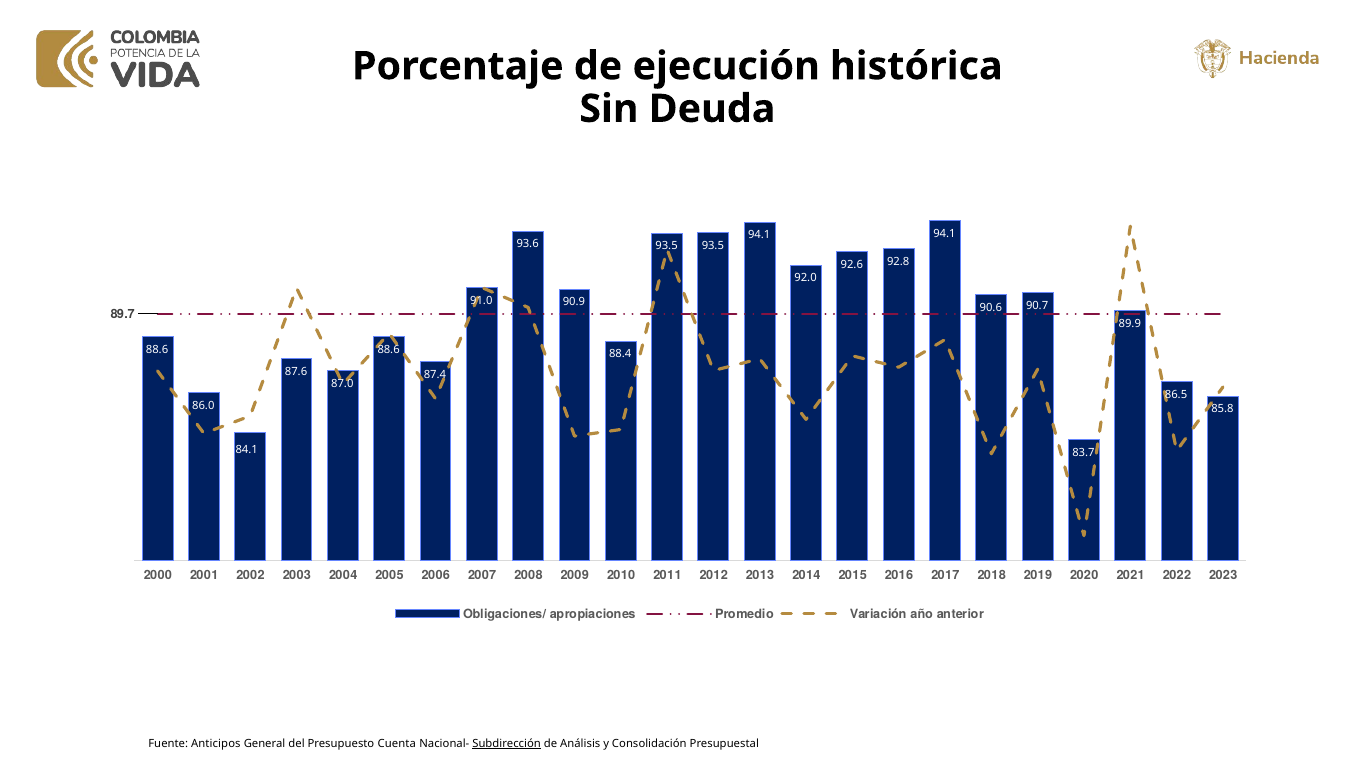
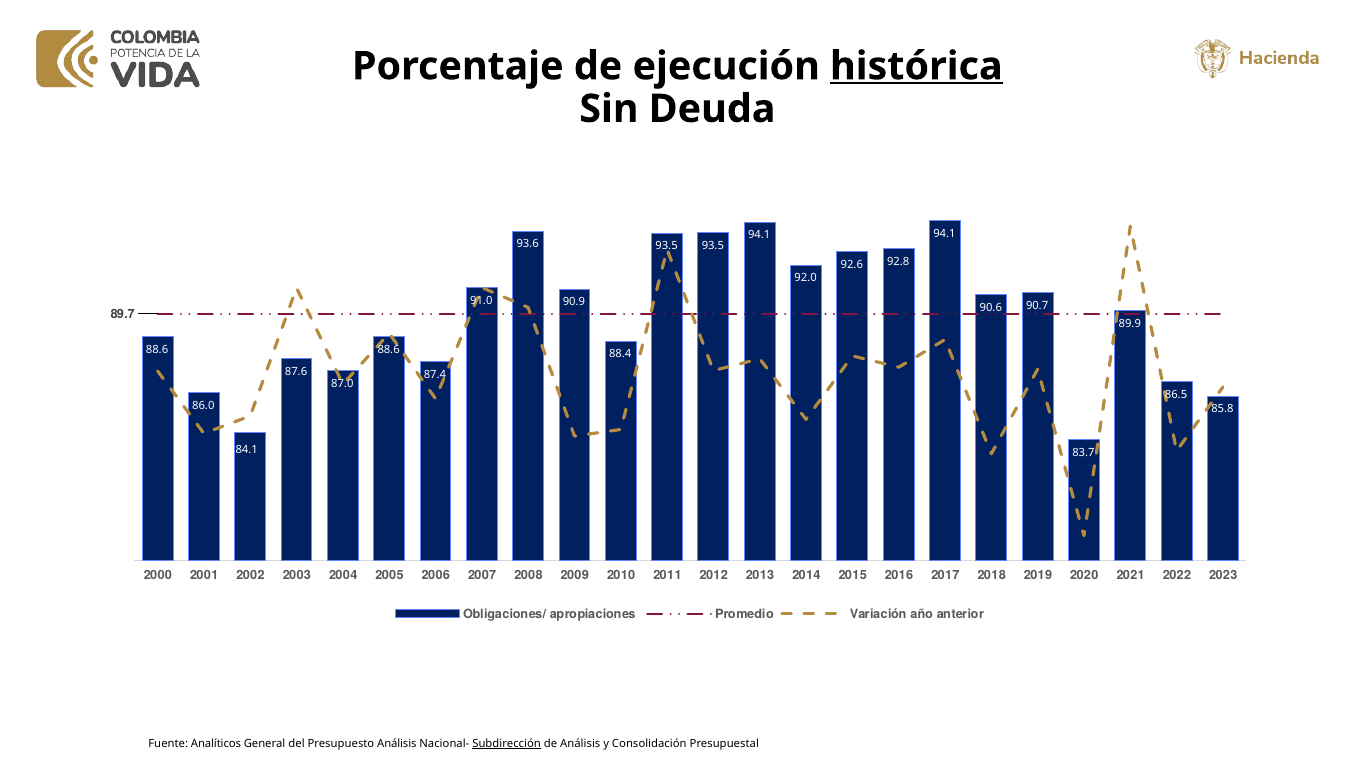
histórica underline: none -> present (916, 66)
Anticipos: Anticipos -> Analíticos (216, 744)
Presupuesto Cuenta: Cuenta -> Análisis (397, 744)
